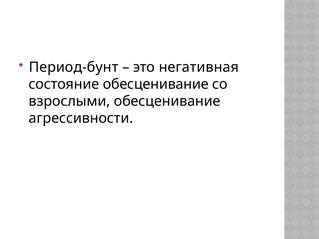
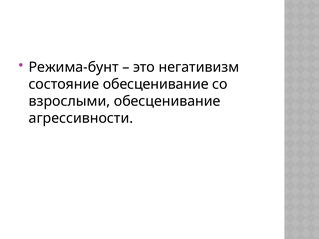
Период-бунт: Период-бунт -> Режима-бунт (74, 67)
негативная: негативная -> негативизм (199, 67)
